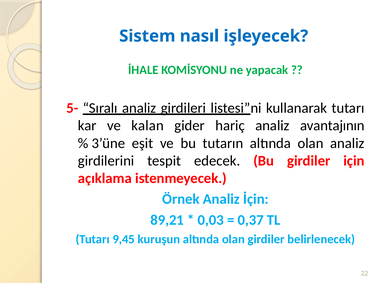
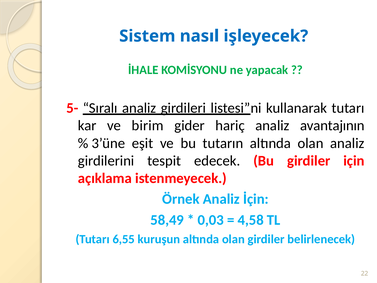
kalan: kalan -> birim (148, 125)
89,21: 89,21 -> 58,49 (167, 220)
0,37: 0,37 -> 4,58 (251, 220)
9,45: 9,45 -> 6,55 (124, 239)
